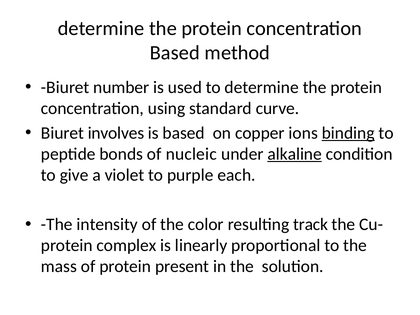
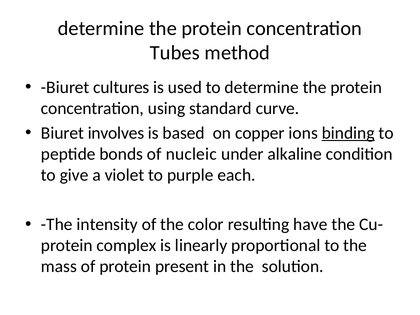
Based: Based -> Tubes (175, 53)
number: number -> cultures (121, 87)
alkaline underline: present -> none (295, 154)
track: track -> have (310, 225)
